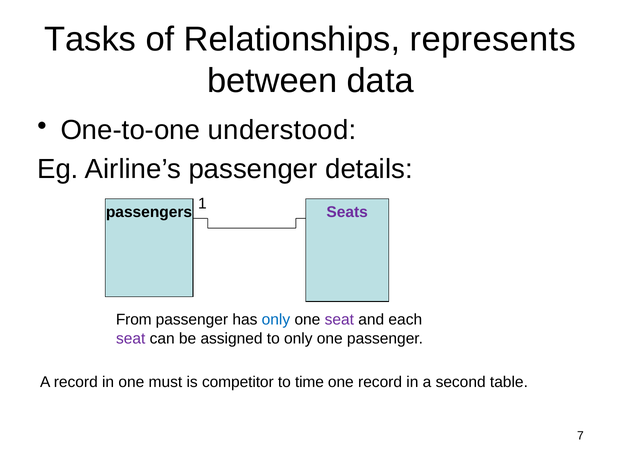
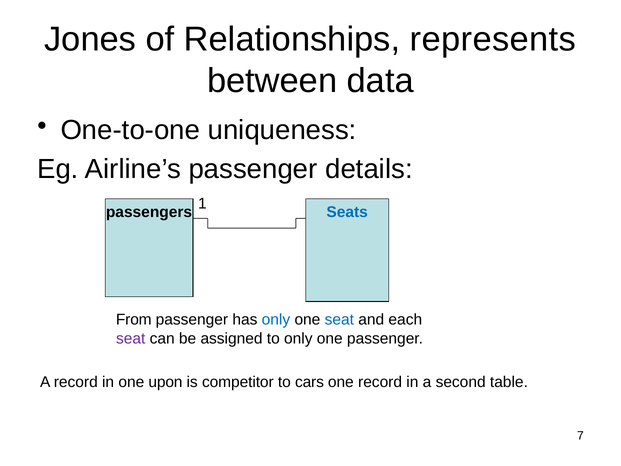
Tasks: Tasks -> Jones (90, 39)
understood: understood -> uniqueness (282, 130)
Seats colour: purple -> blue (347, 212)
seat colour: purple -> blue (339, 320)
must: must -> upon (165, 382)
time: time -> cars (309, 382)
